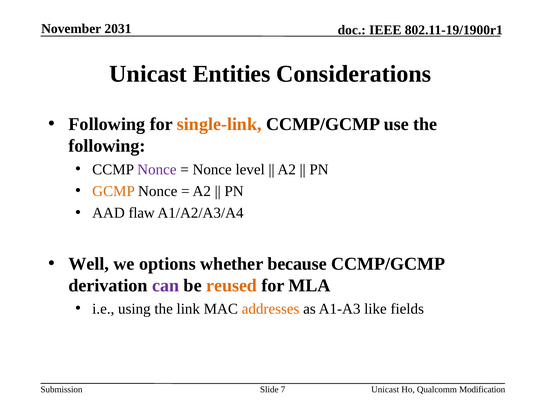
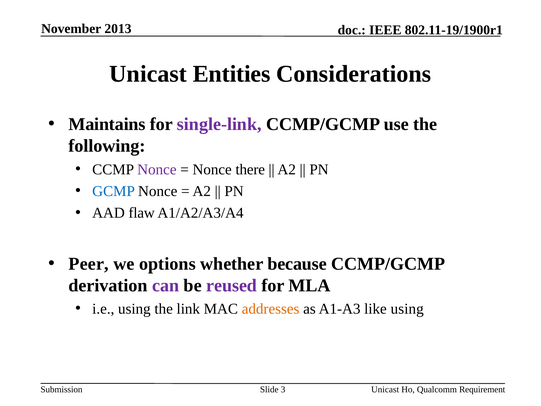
2031: 2031 -> 2013 (118, 29)
Following: Following -> Maintains (107, 124)
single-link colour: orange -> purple (219, 124)
level: level -> there (250, 169)
GCMP colour: orange -> blue (114, 191)
Well: Well -> Peer (89, 264)
reused colour: orange -> purple (232, 285)
like fields: fields -> using (407, 309)
7: 7 -> 3 (283, 389)
Modification: Modification -> Requirement (482, 389)
